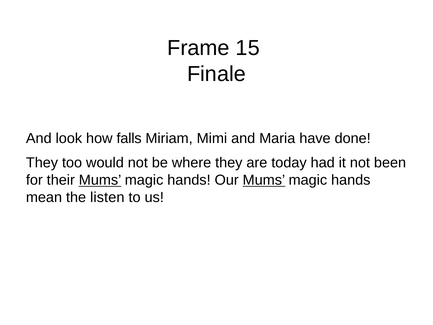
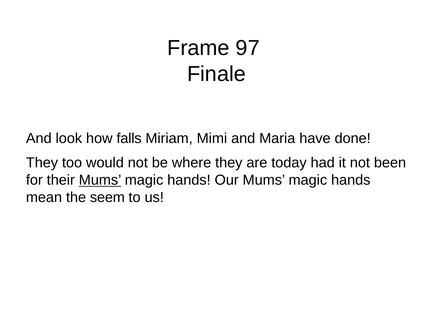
15: 15 -> 97 (248, 48)
Mums underline: present -> none (264, 180)
listen: listen -> seem (107, 197)
